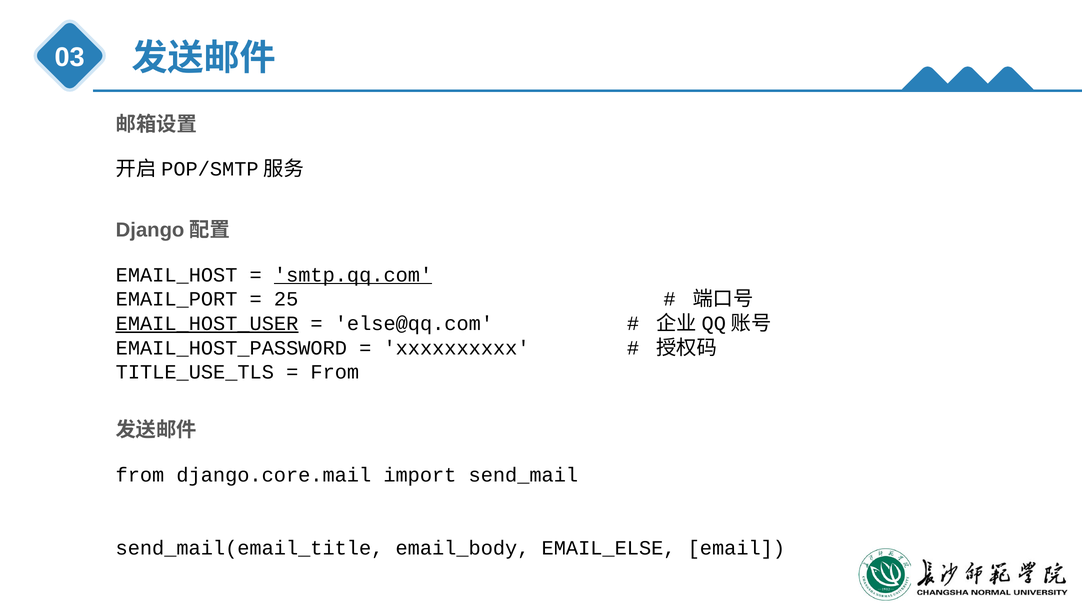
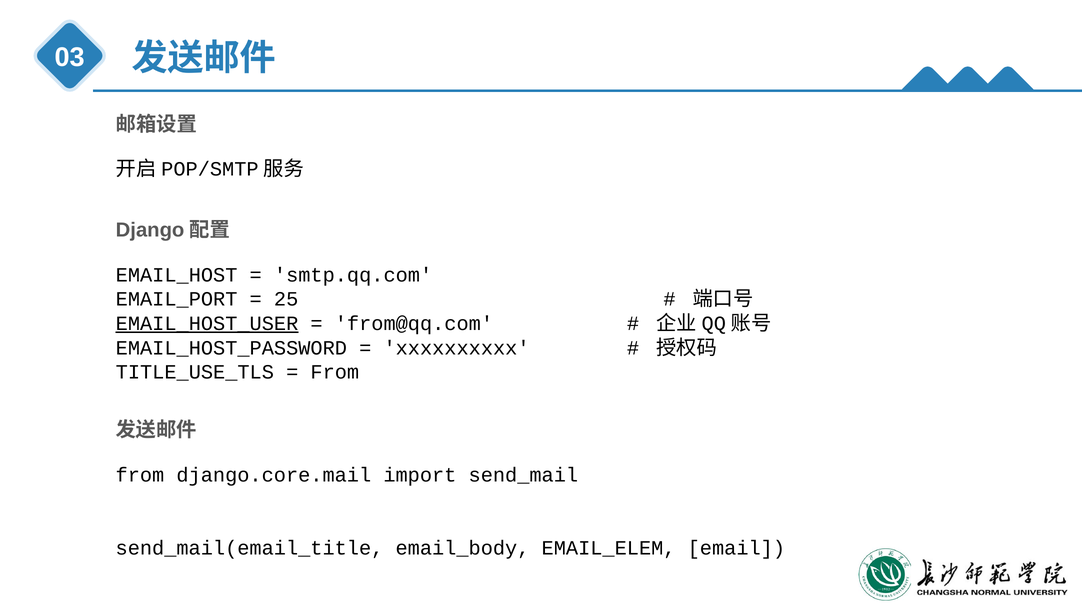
smtp.qq.com underline: present -> none (353, 275)
else@qq.com: else@qq.com -> from@qq.com (414, 324)
EMAIL_ELSE: EMAIL_ELSE -> EMAIL_ELEM (609, 548)
